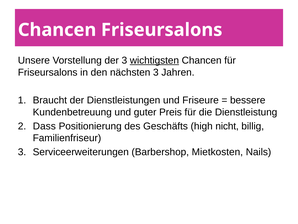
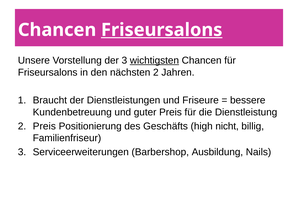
Friseursalons underline: none -> present (162, 30)
nächsten 3: 3 -> 2 (156, 72)
Dass: Dass -> Preis (44, 126)
Mietkosten: Mietkosten -> Ausbildung (217, 152)
